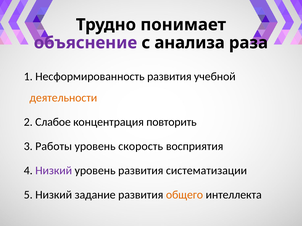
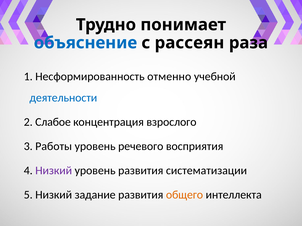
объяснение colour: purple -> blue (85, 43)
анализа: анализа -> рассеян (189, 43)
Несформированность развития: развития -> отменно (169, 77)
деятельности colour: orange -> blue (63, 98)
повторить: повторить -> взрослого (171, 122)
скорость: скорость -> речевого (141, 146)
